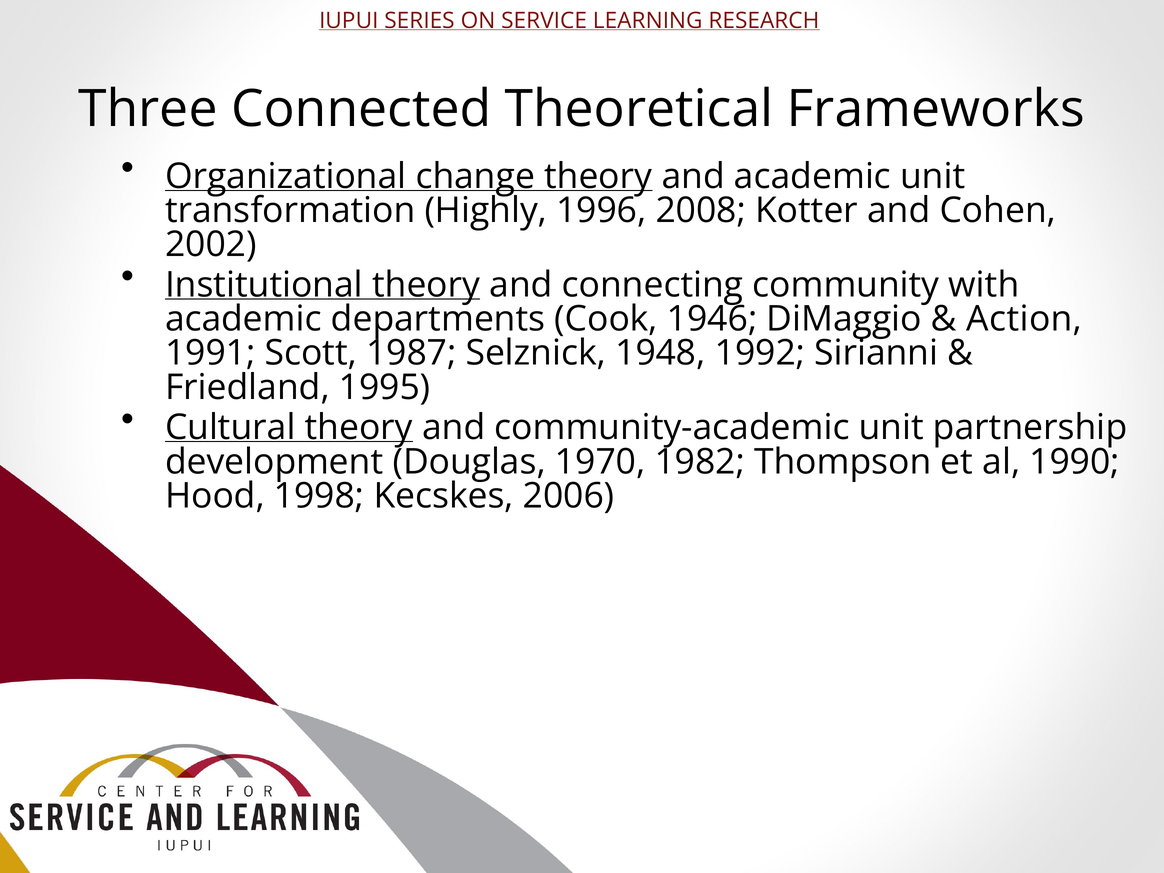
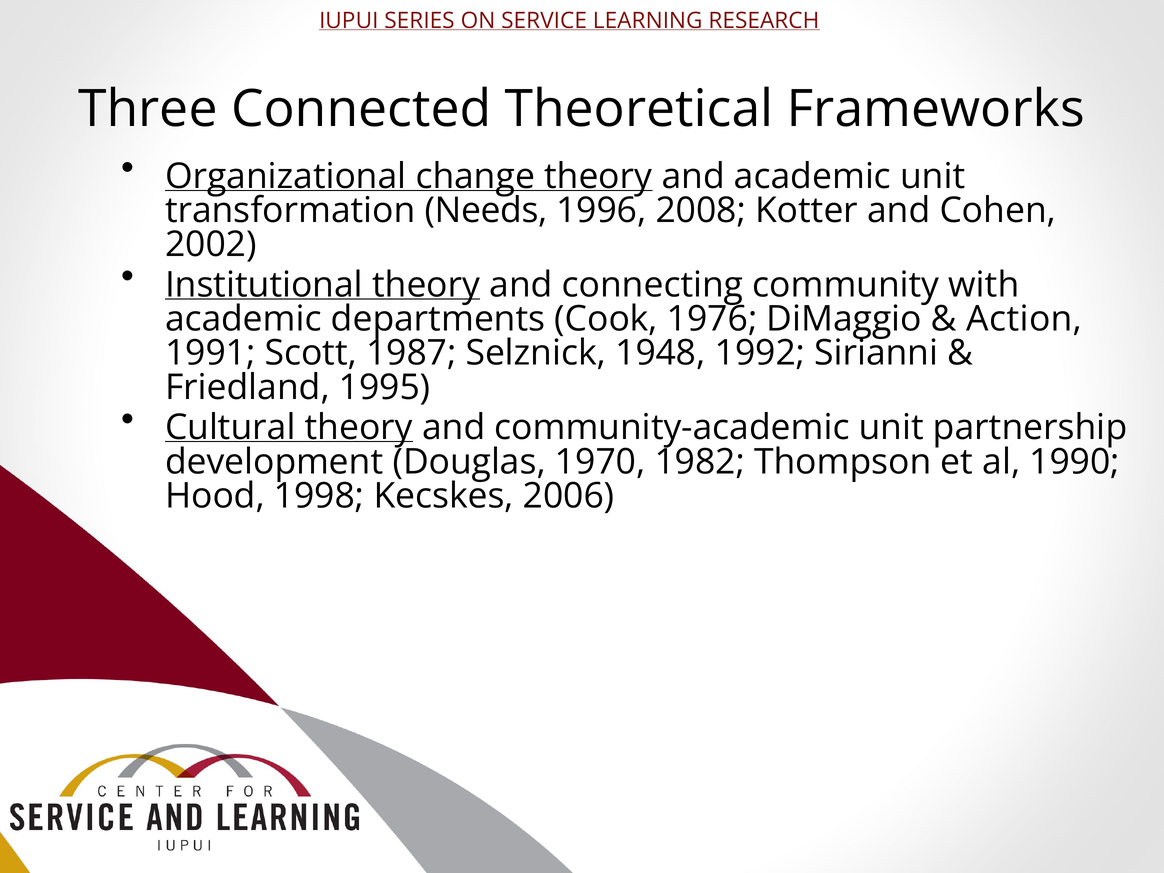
Highly: Highly -> Needs (486, 210)
1946: 1946 -> 1976 (712, 319)
